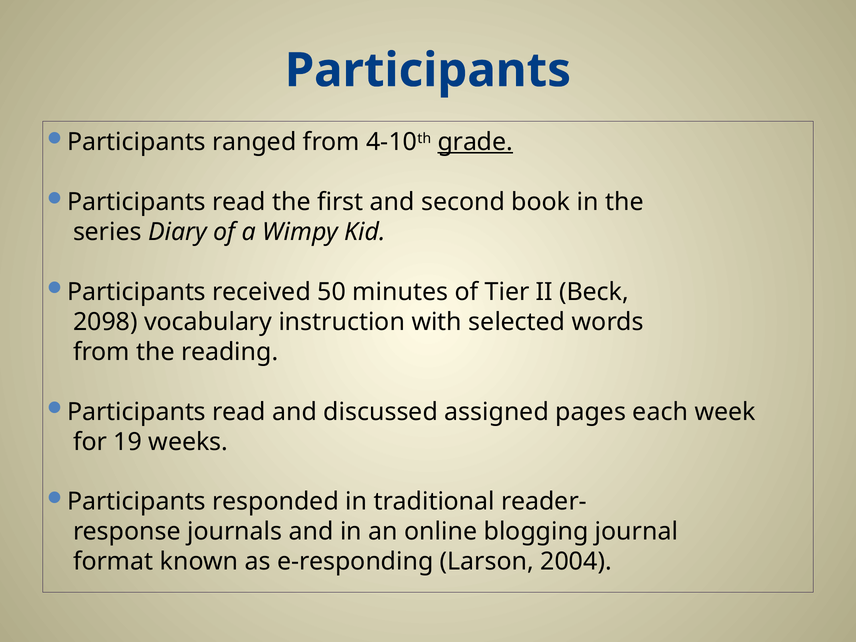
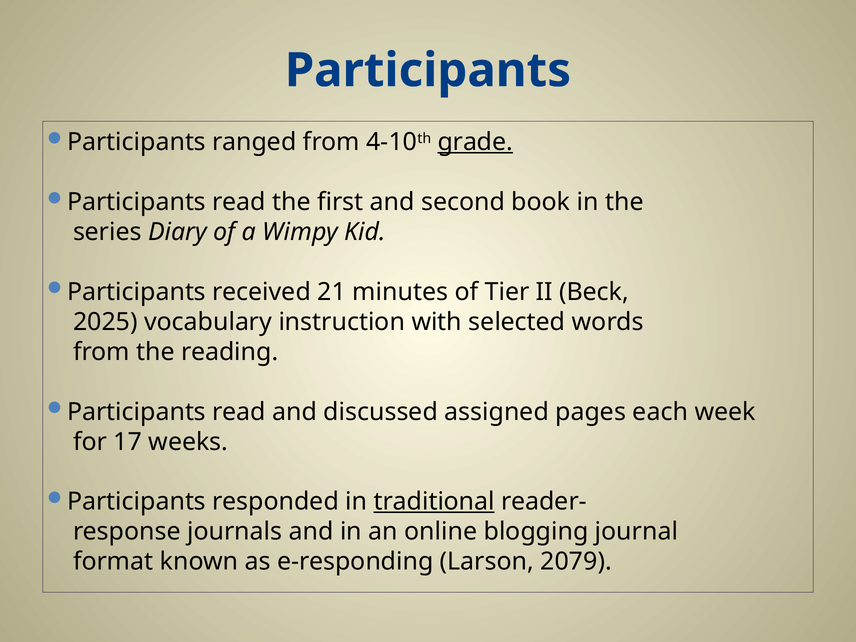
50: 50 -> 21 (332, 292)
2098: 2098 -> 2025 (105, 322)
19: 19 -> 17 (128, 442)
traditional underline: none -> present (434, 502)
2004: 2004 -> 2079 (576, 562)
